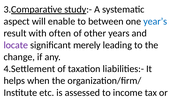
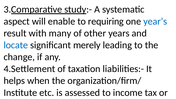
between: between -> requiring (106, 21)
often: often -> many (60, 33)
locate colour: purple -> blue (16, 45)
